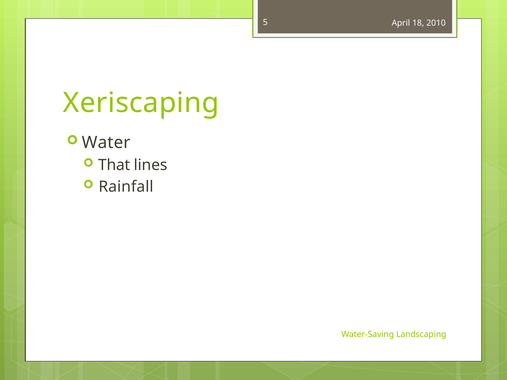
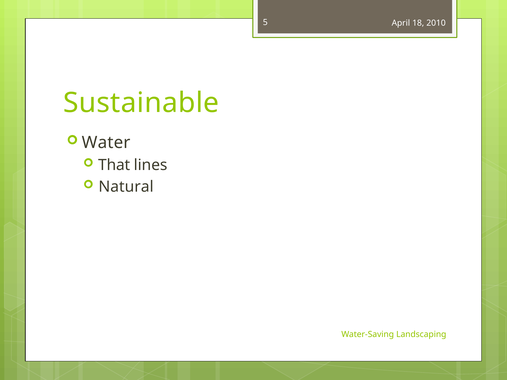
Xeriscaping: Xeriscaping -> Sustainable (141, 103)
Rainfall: Rainfall -> Natural (126, 187)
